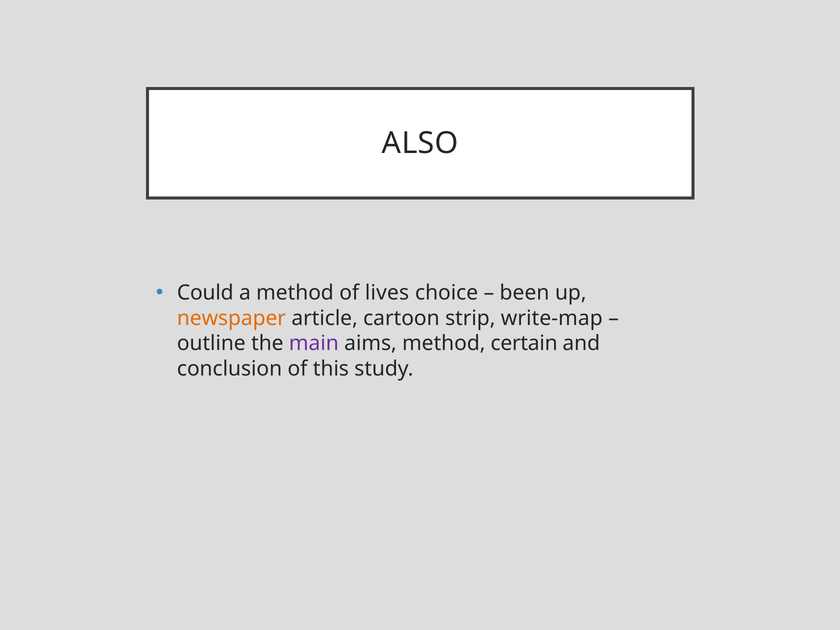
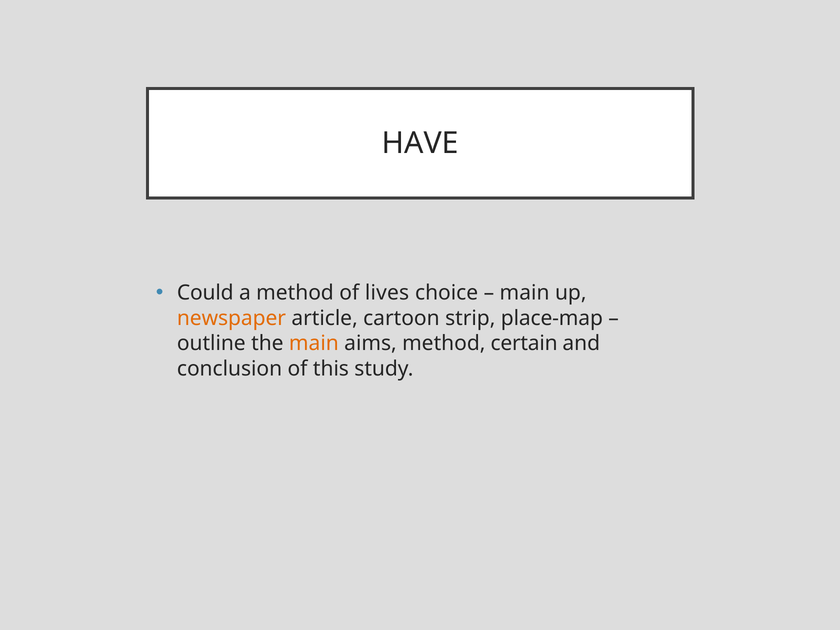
ALSO: ALSO -> HAVE (420, 143)
been: been -> main (525, 293)
write-map: write-map -> place-map (552, 318)
main colour: purple -> orange (314, 343)
